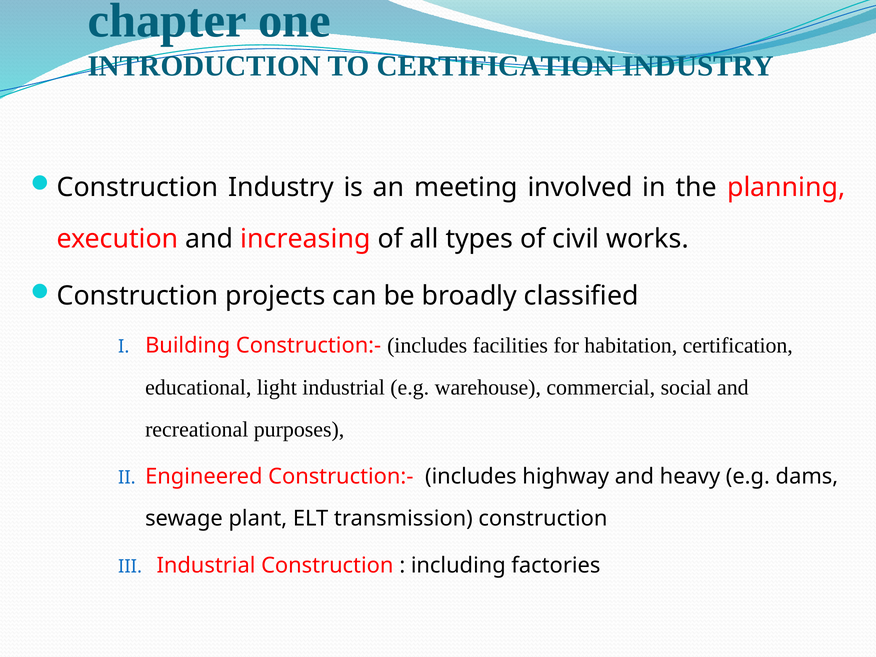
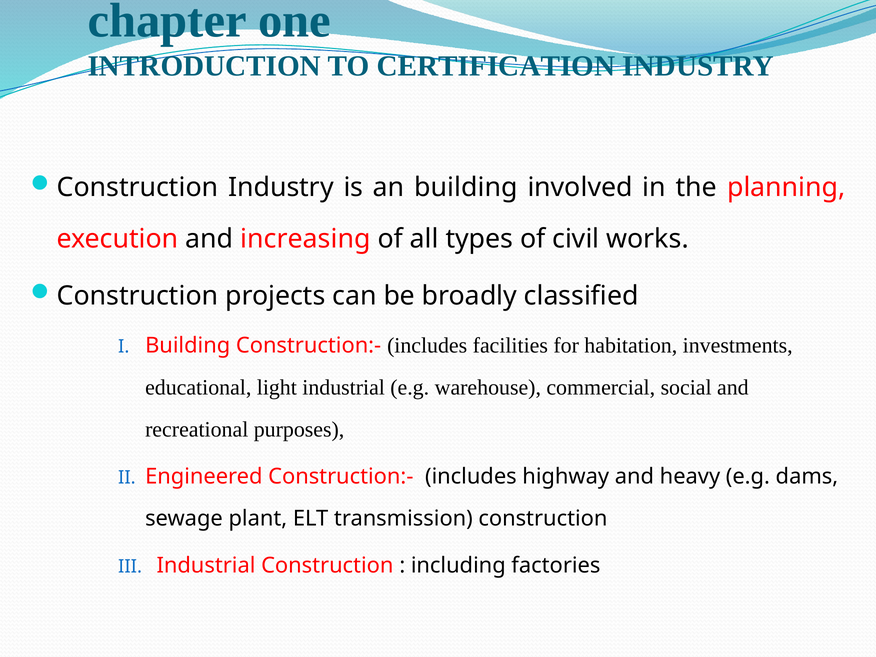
an meeting: meeting -> building (466, 187)
habitation certification: certification -> investments (738, 345)
